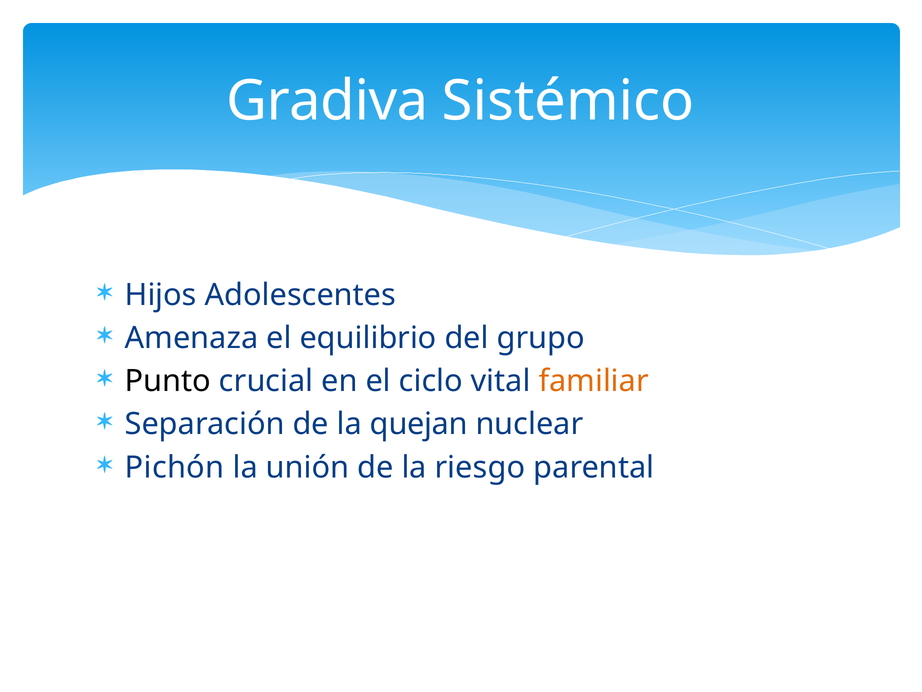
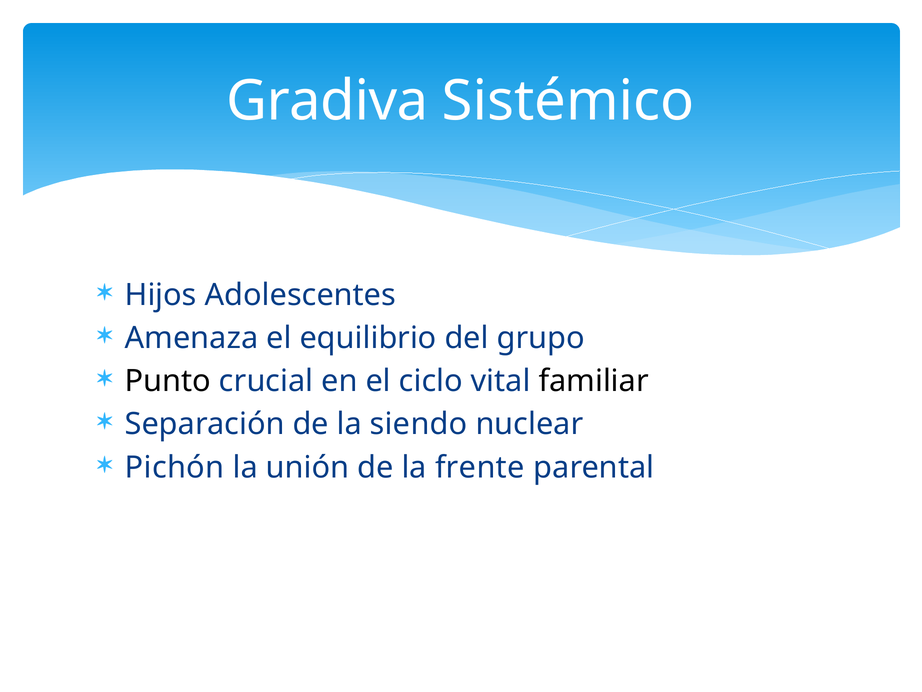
familiar colour: orange -> black (594, 381)
quejan: quejan -> siendo (419, 424)
riesgo: riesgo -> frente (480, 467)
